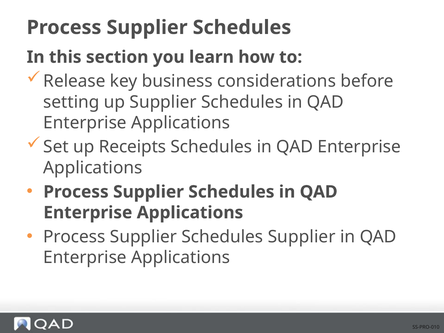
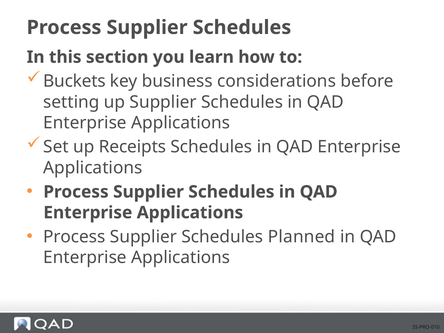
Release: Release -> Buckets (74, 81)
Schedules Supplier: Supplier -> Planned (302, 237)
